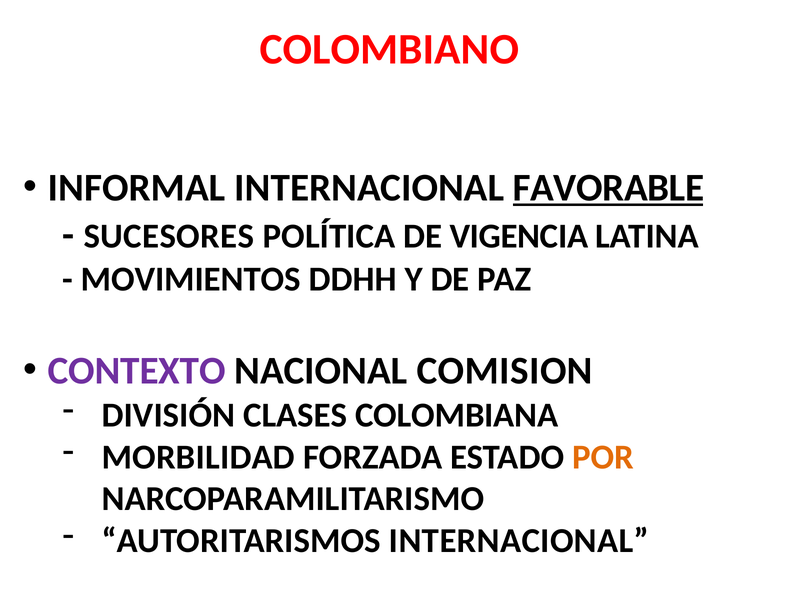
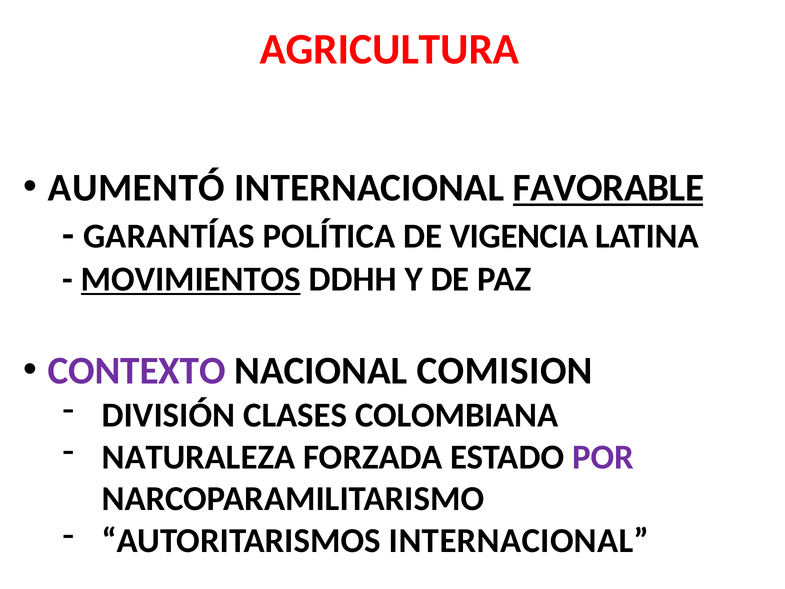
COLOMBIANO: COLOMBIANO -> AGRICULTURA (389, 49)
INFORMAL: INFORMAL -> AUMENTÓ (136, 188)
SUCESORES: SUCESORES -> GARANTÍAS (169, 236)
MOVIMIENTOS underline: none -> present (191, 279)
MORBILIDAD: MORBILIDAD -> NATURALEZA (198, 457)
POR colour: orange -> purple (603, 457)
